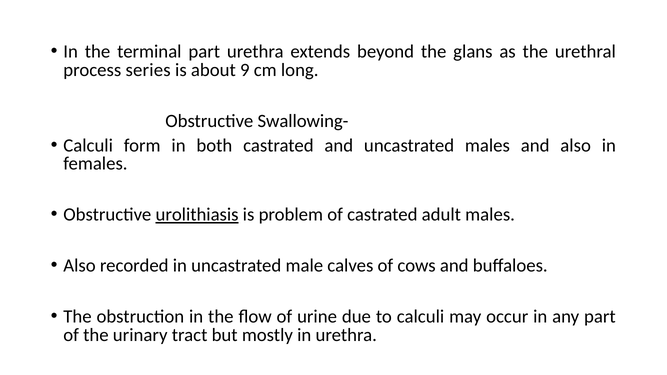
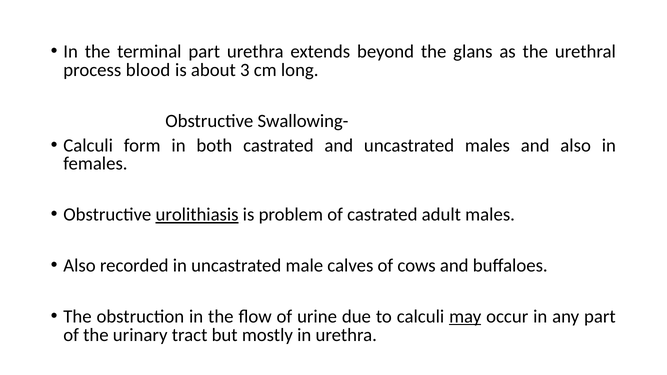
series: series -> blood (148, 70)
9: 9 -> 3 (245, 70)
may underline: none -> present (465, 317)
